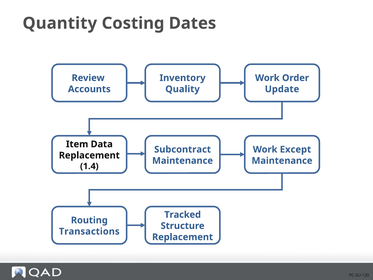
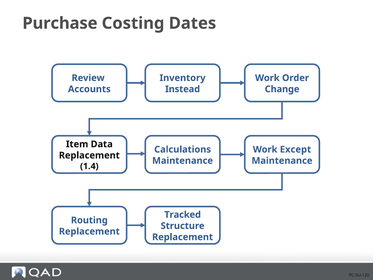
Quantity: Quantity -> Purchase (60, 23)
Quality: Quality -> Instead (183, 89)
Update: Update -> Change (282, 89)
Subcontract: Subcontract -> Calculations (183, 149)
Transactions: Transactions -> Replacement (89, 231)
